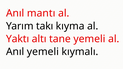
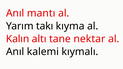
Yaktı: Yaktı -> Kalın (18, 39)
tane yemeli: yemeli -> nektar (89, 39)
Anıl yemeli: yemeli -> kalemi (43, 52)
